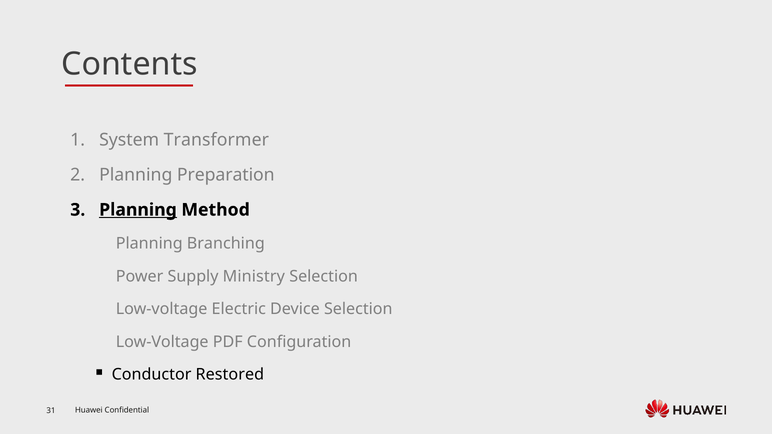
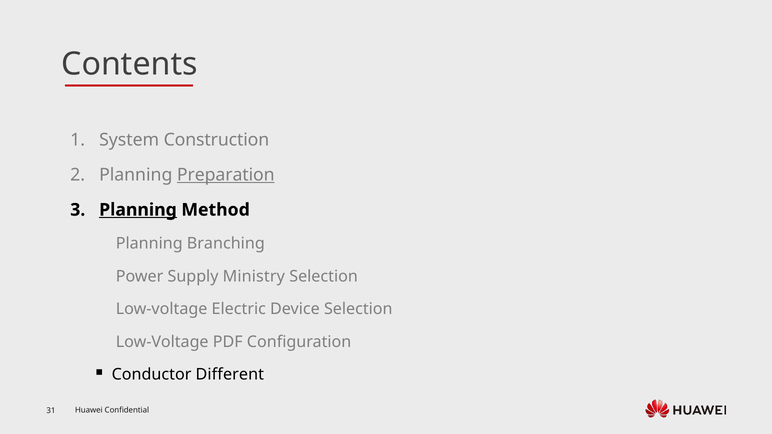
Transformer: Transformer -> Construction (216, 140)
Preparation underline: none -> present (226, 175)
Restored: Restored -> Different (230, 375)
